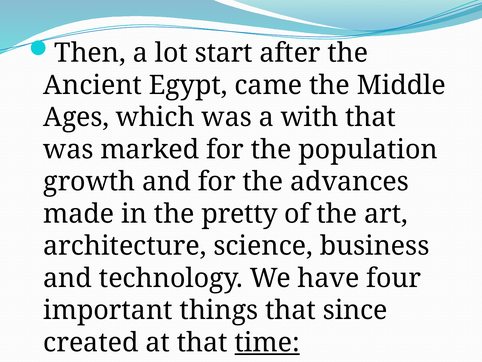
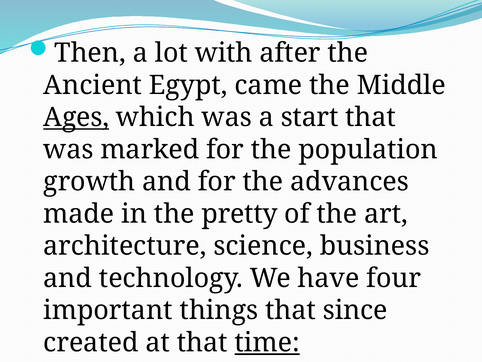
start: start -> with (224, 53)
Ages underline: none -> present (76, 117)
with: with -> start (310, 117)
